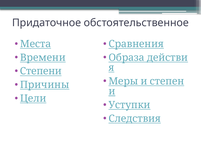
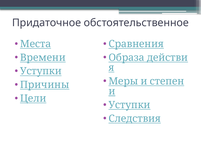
Степени: Степени -> Уступки (41, 71)
